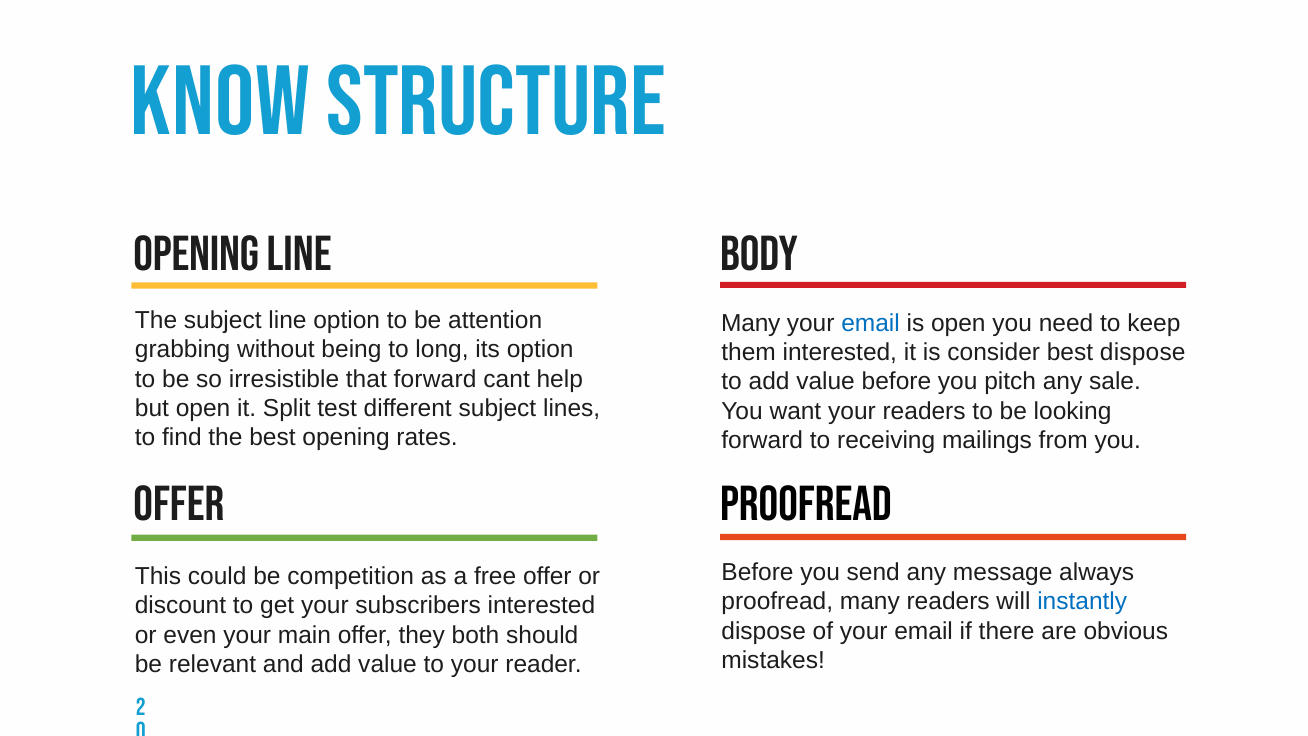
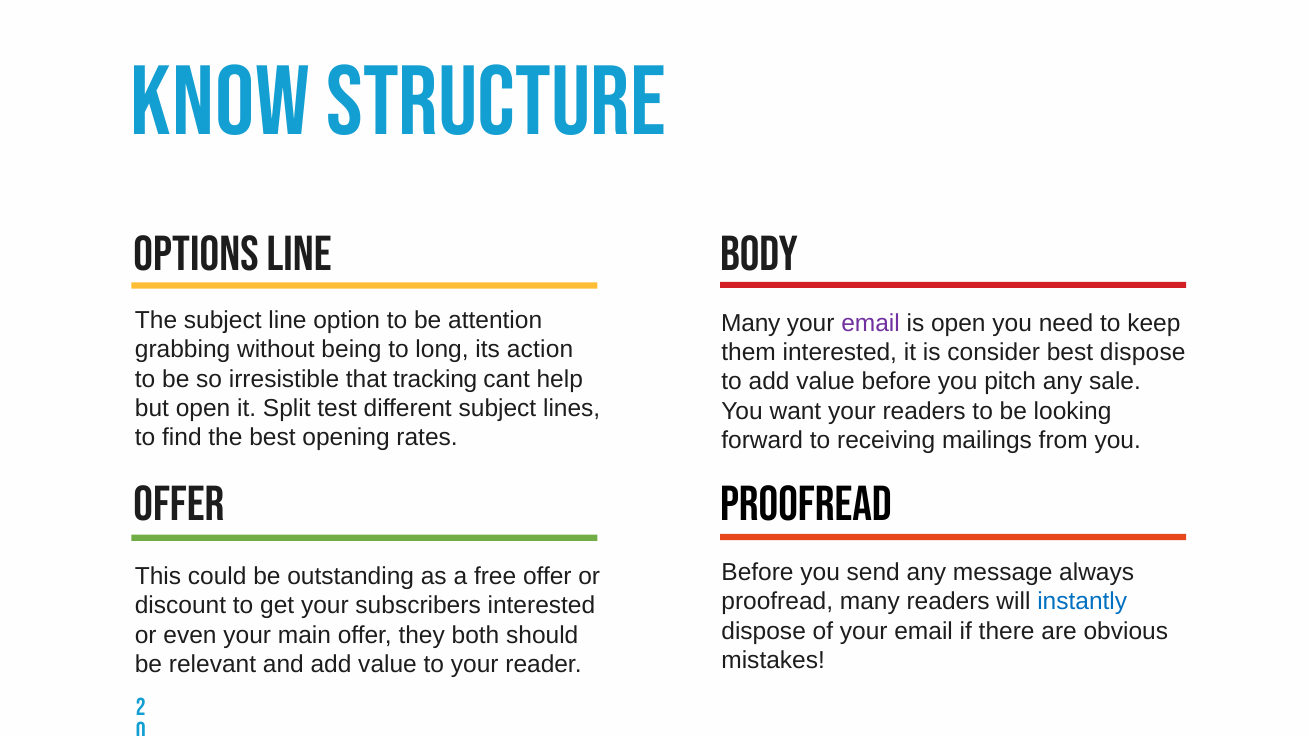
Opening: Opening -> Options (196, 254)
email colour: blue -> purple (871, 323)
its option: option -> action (540, 349)
that forward: forward -> tracking (435, 379)
competition: competition -> outstanding (351, 576)
